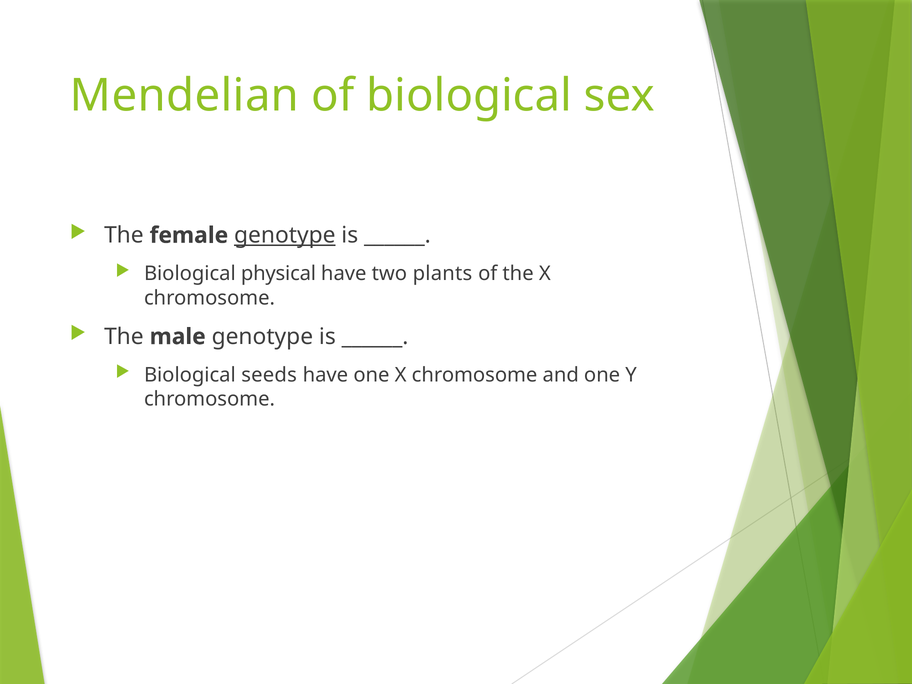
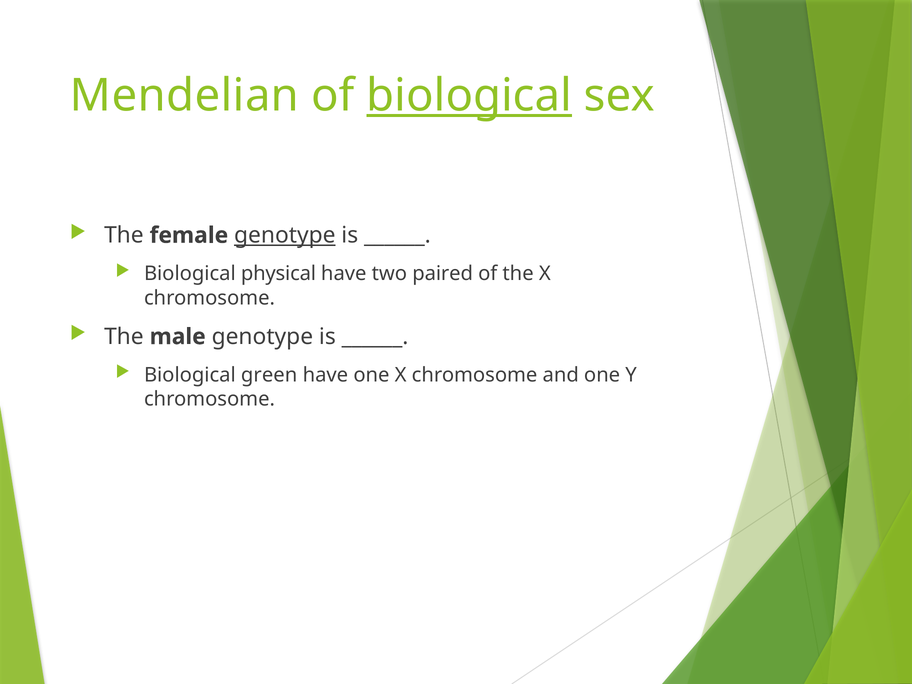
biological underline: none -> present (469, 96)
plants: plants -> paired (443, 274)
seeds: seeds -> green (269, 375)
